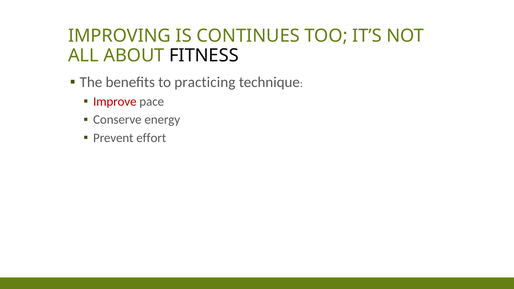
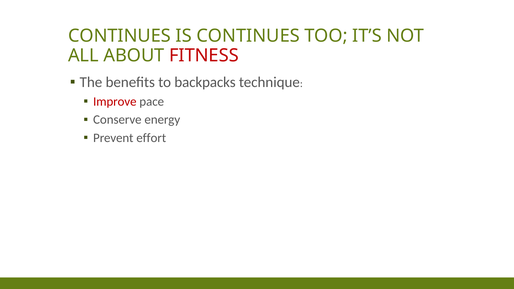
IMPROVING: IMPROVING -> CONTINUES (119, 36)
FITNESS colour: black -> red (204, 56)
practicing: practicing -> backpacks (205, 82)
